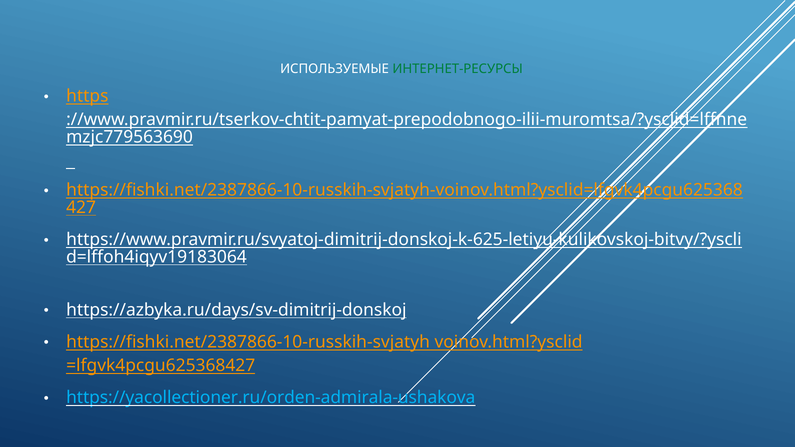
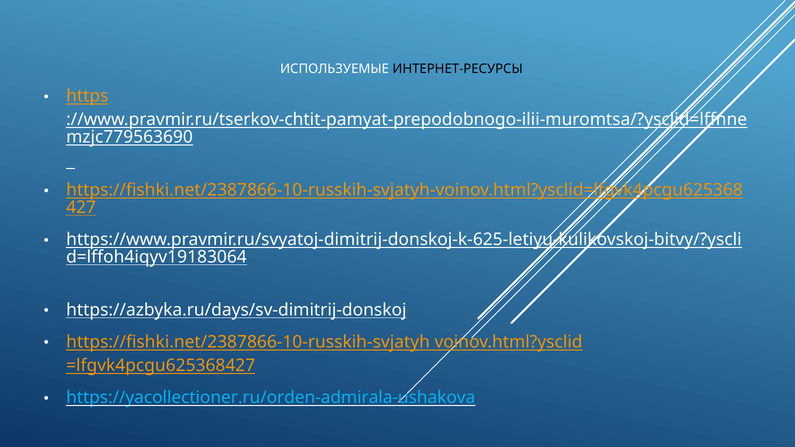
ИНТЕРНЕТ-РЕСУРСЫ colour: green -> black (458, 69)
